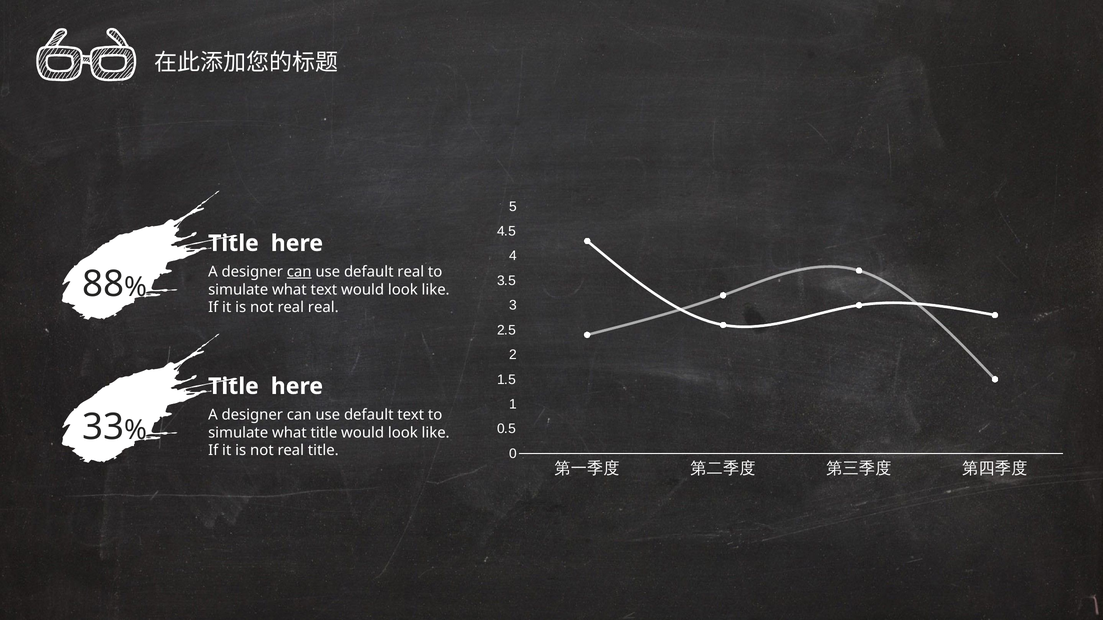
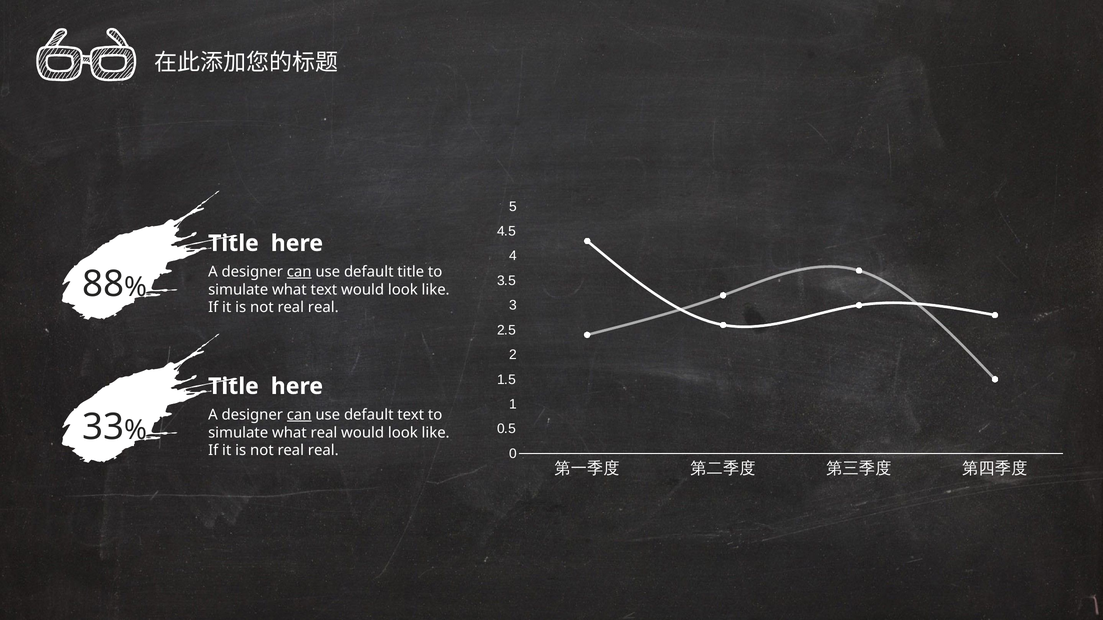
default real: real -> title (411, 272)
can underline: none -> present (299, 415)
what title: title -> real (324, 433)
title: title -> real (323, 451)
